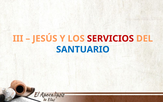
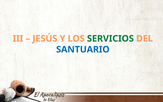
SERVICIOS colour: red -> green (110, 39)
